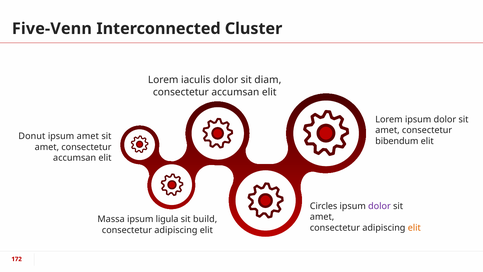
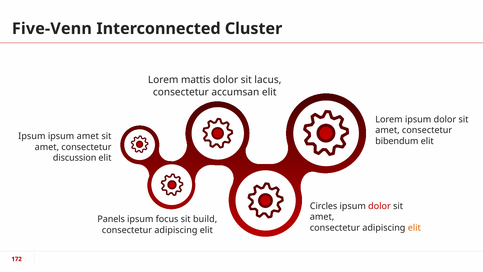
iaculis: iaculis -> mattis (196, 80)
diam: diam -> lacus (268, 80)
Donut: Donut -> Ipsum (32, 136)
accumsan: accumsan -> discussion (75, 158)
dolor colour: purple -> red (379, 206)
Massa: Massa -> Panels (111, 219)
ligula: ligula -> focus (167, 219)
